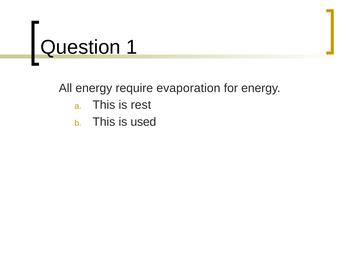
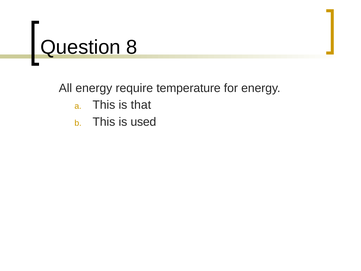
1: 1 -> 8 (132, 47)
evaporation: evaporation -> temperature (188, 88)
rest: rest -> that (141, 105)
